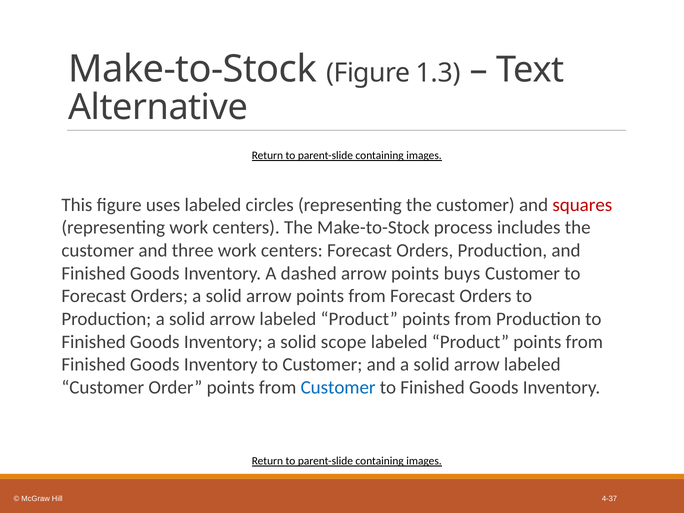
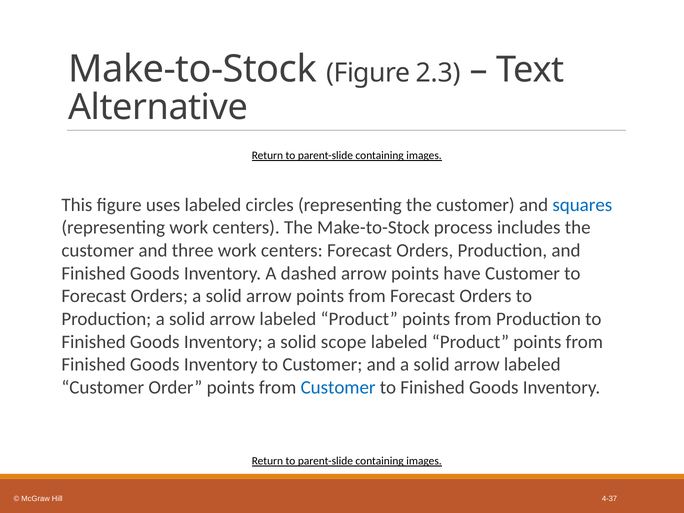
1.3: 1.3 -> 2.3 (438, 73)
squares colour: red -> blue (582, 205)
buys: buys -> have (462, 273)
